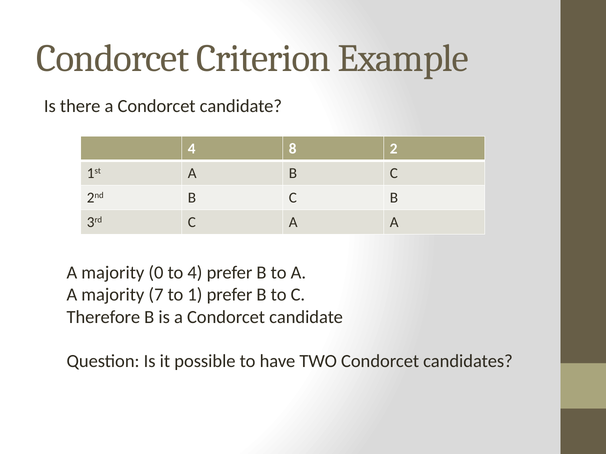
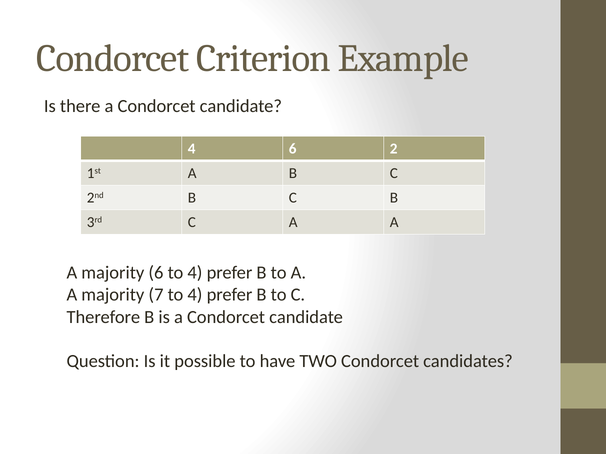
4 8: 8 -> 6 (293, 149)
majority 0: 0 -> 6 (156, 273)
7 to 1: 1 -> 4 (195, 295)
